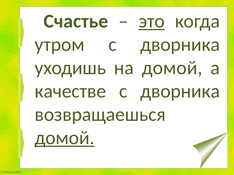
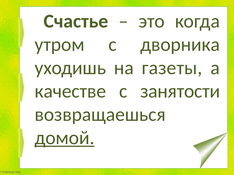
это underline: present -> none (152, 21)
на домой: домой -> газеты (172, 68)
дворника: дворника -> занятости (180, 91)
